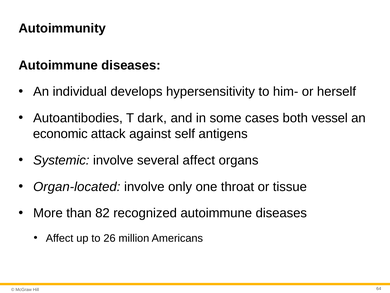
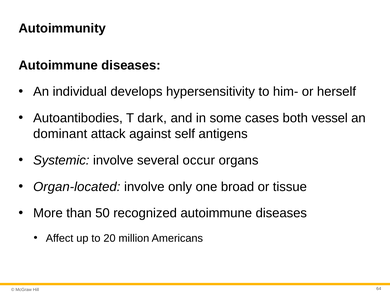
economic: economic -> dominant (60, 134)
several affect: affect -> occur (199, 160)
throat: throat -> broad (238, 186)
82: 82 -> 50 (102, 213)
26: 26 -> 20 (110, 238)
